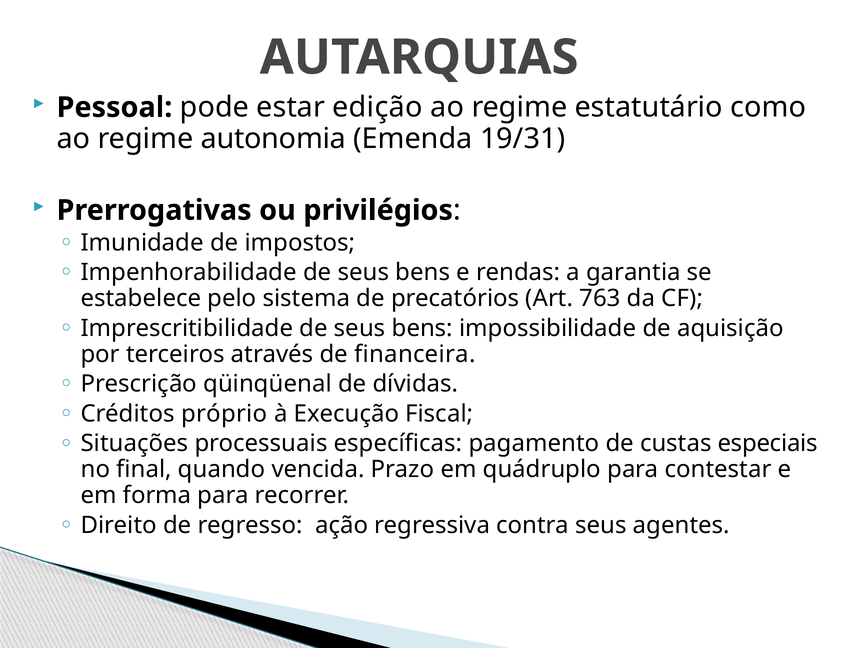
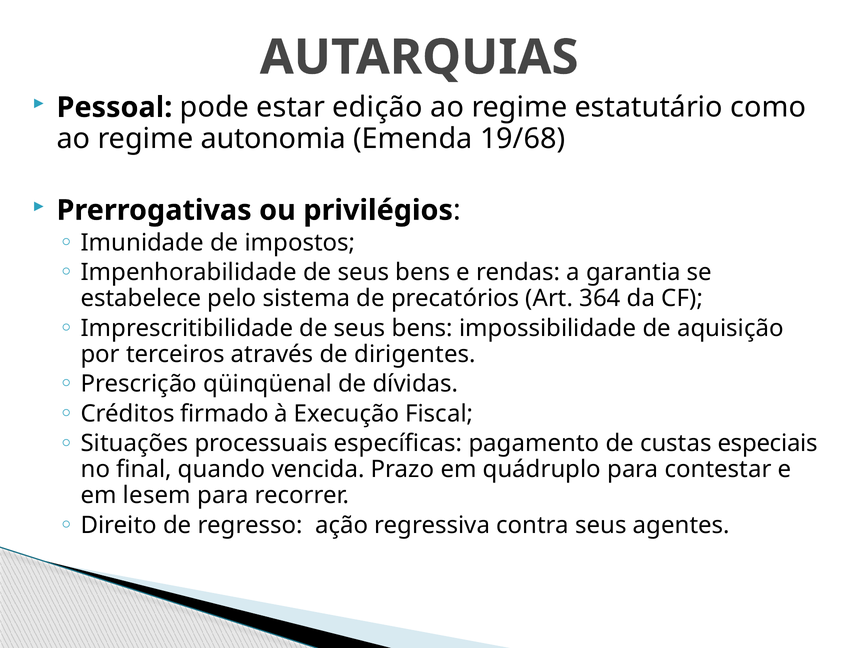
19/31: 19/31 -> 19/68 (523, 138)
763: 763 -> 364 (600, 298)
financeira: financeira -> dirigentes (415, 354)
próprio: próprio -> firmado (224, 414)
forma: forma -> lesem (157, 495)
